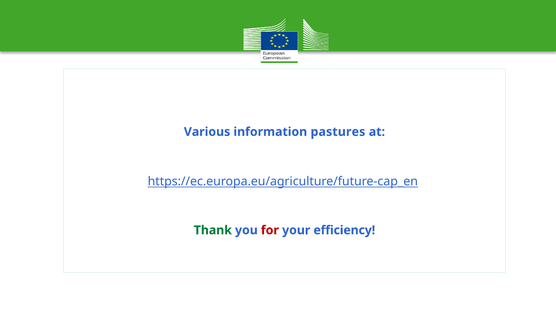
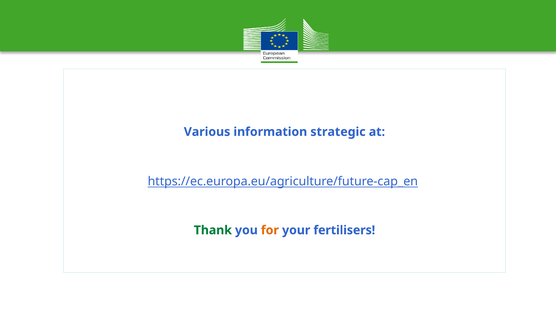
pastures: pastures -> strategic (338, 132)
for colour: red -> orange (270, 230)
efficiency: efficiency -> fertilisers (344, 230)
